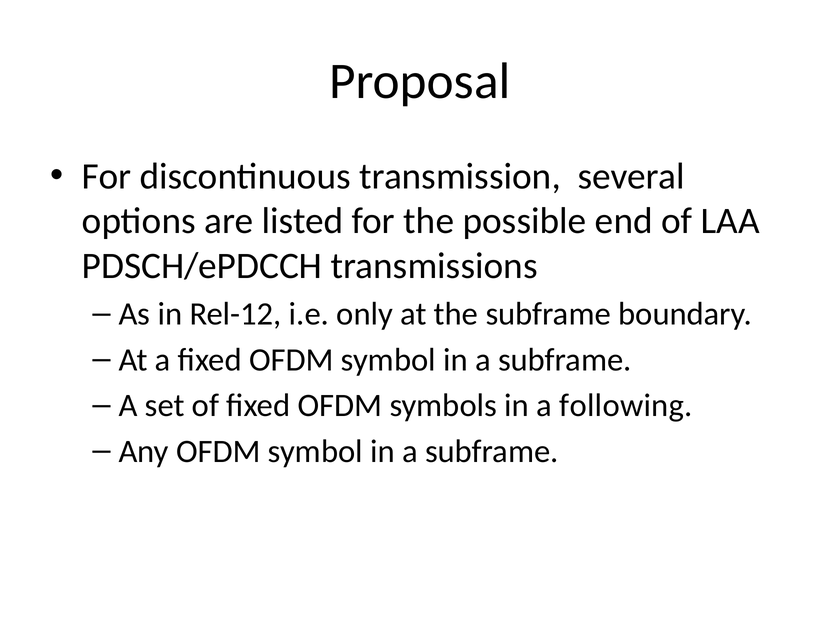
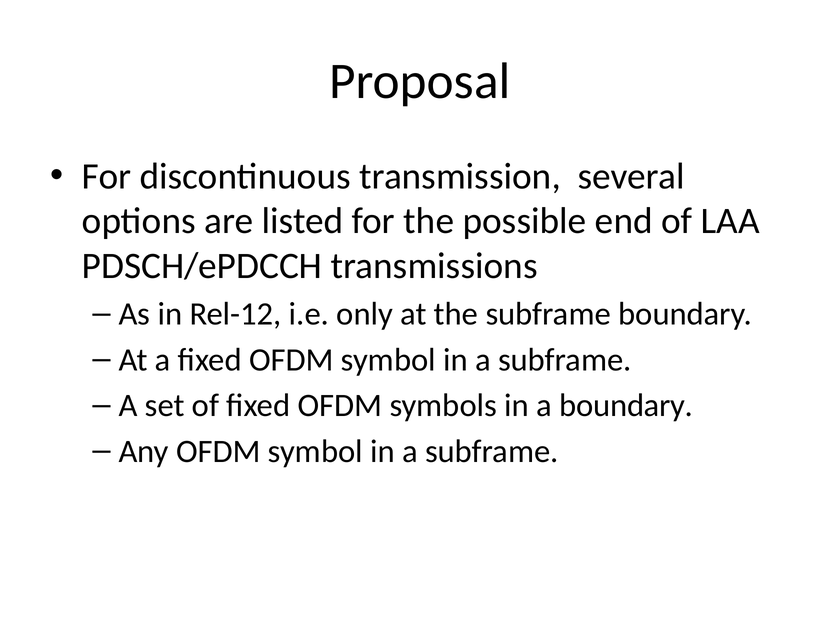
a following: following -> boundary (626, 406)
